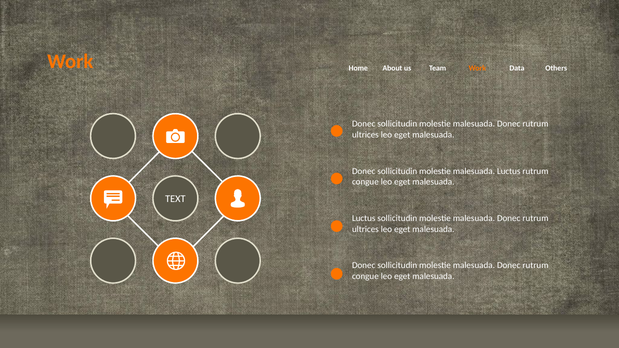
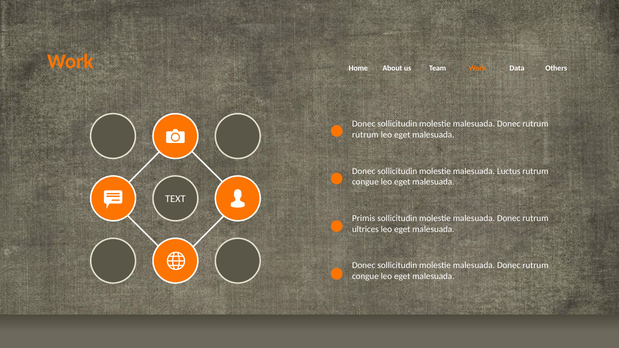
ultrices: ultrices -> rutrum (365, 135)
Luctus: Luctus -> Primis (364, 218)
